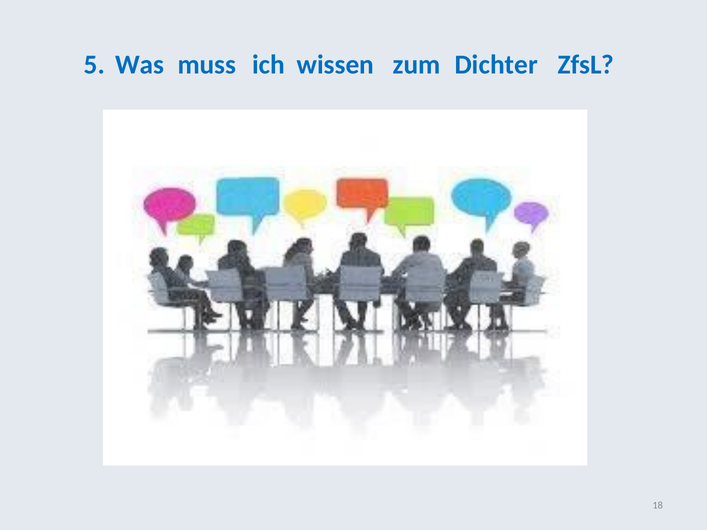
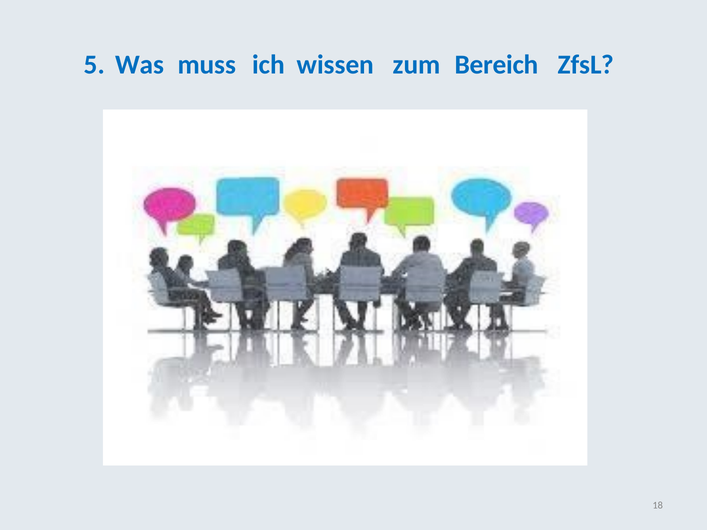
Dichter: Dichter -> Bereich (496, 65)
